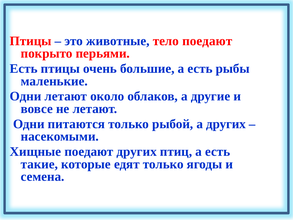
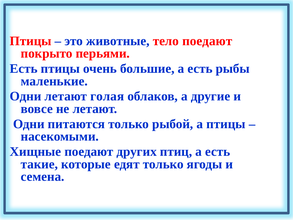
около: около -> голая (107, 96)
а других: других -> птицы (226, 124)
